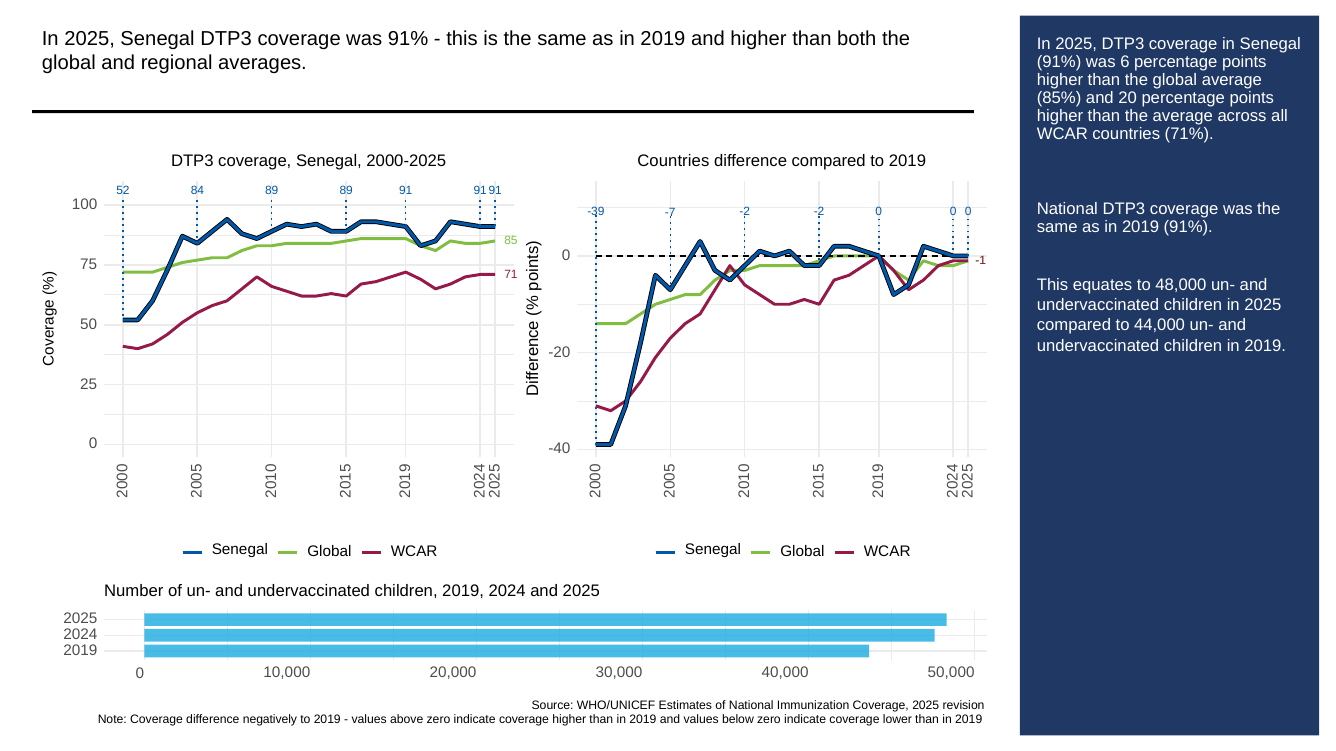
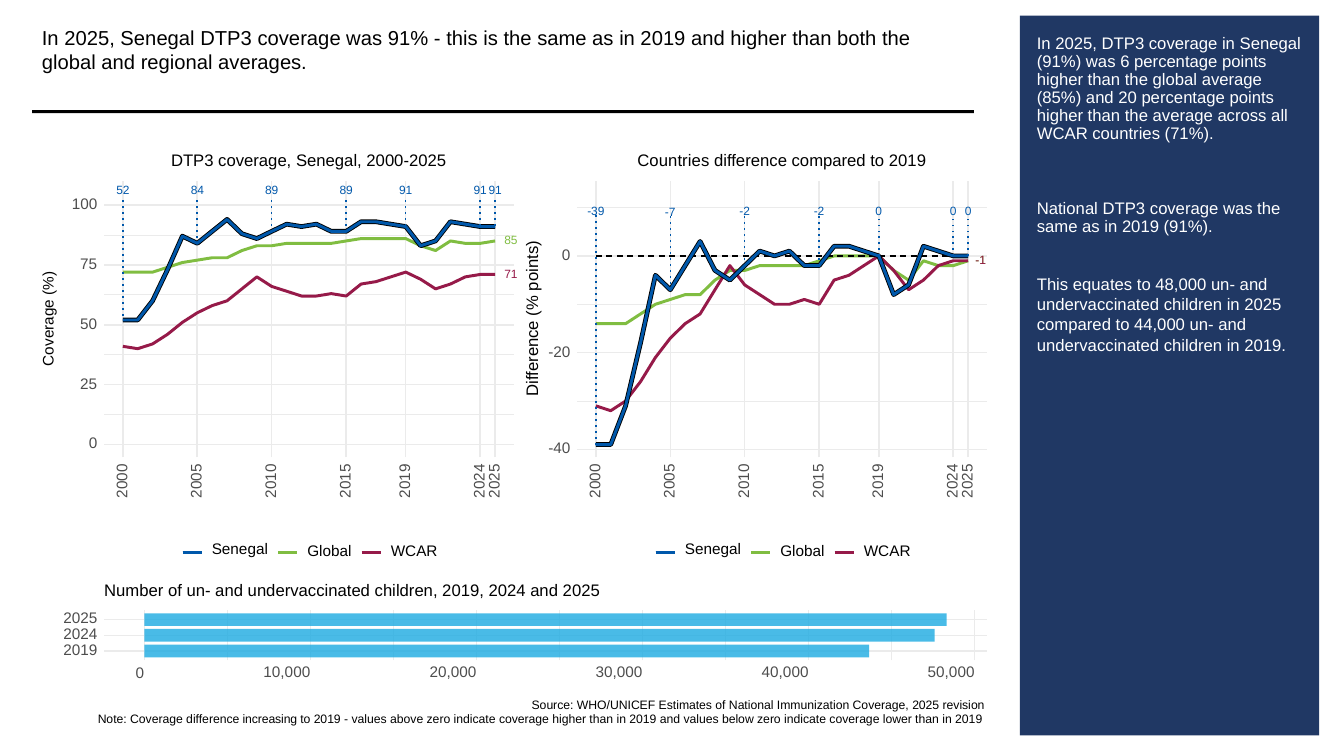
negatively: negatively -> increasing (270, 720)
